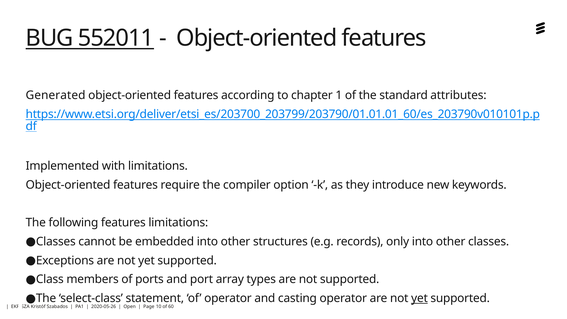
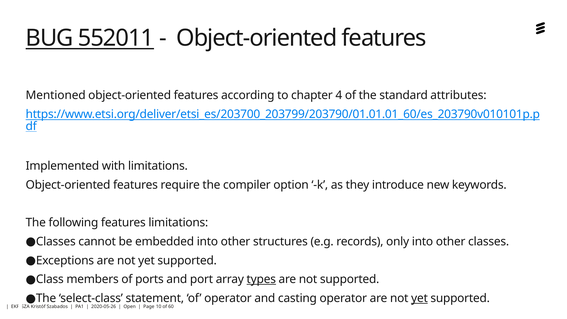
Generated: Generated -> Mentioned (56, 95)
1: 1 -> 4 (339, 95)
types underline: none -> present (261, 279)
